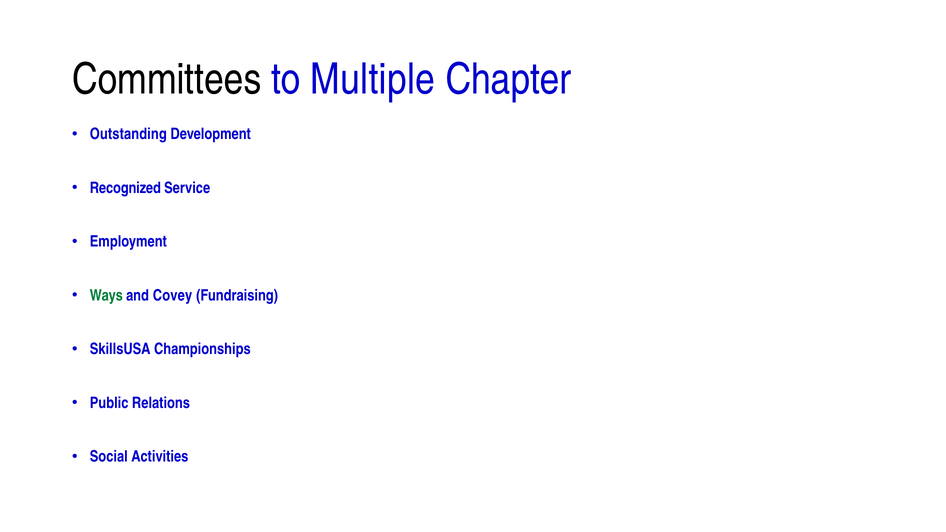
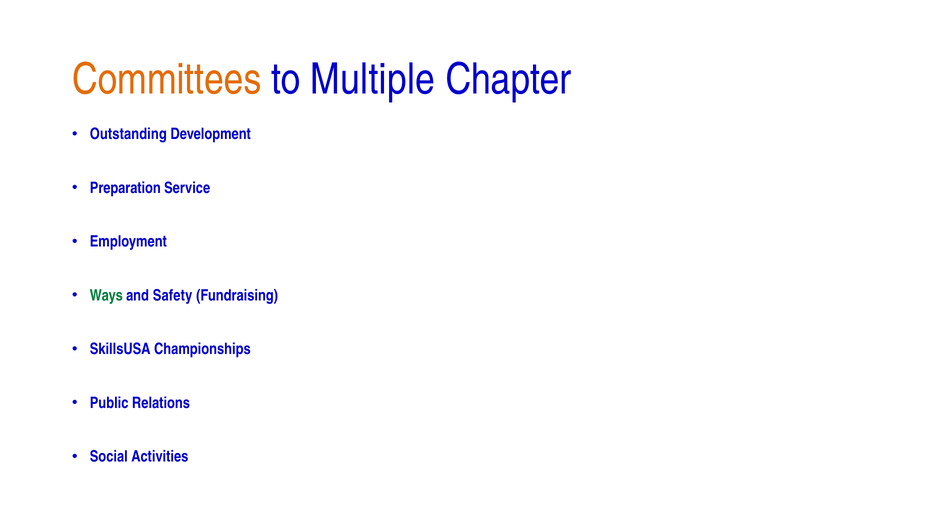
Committees colour: black -> orange (167, 79)
Recognized: Recognized -> Preparation (125, 188)
Covey: Covey -> Safety (173, 295)
